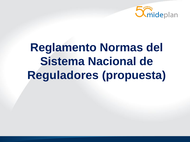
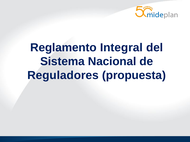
Normas: Normas -> Integral (121, 48)
